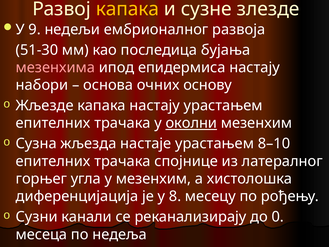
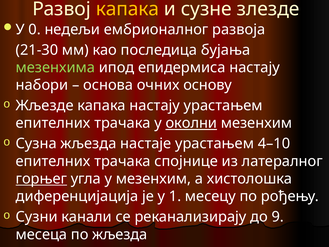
9: 9 -> 0 (35, 29)
51-30: 51-30 -> 21-30 (37, 50)
мезенхима colour: pink -> light green (55, 67)
8–10: 8–10 -> 4–10 (274, 144)
горњег underline: none -> present (41, 179)
8: 8 -> 1 (175, 196)
0: 0 -> 9 (278, 217)
по недеља: недеља -> жљезда (120, 234)
